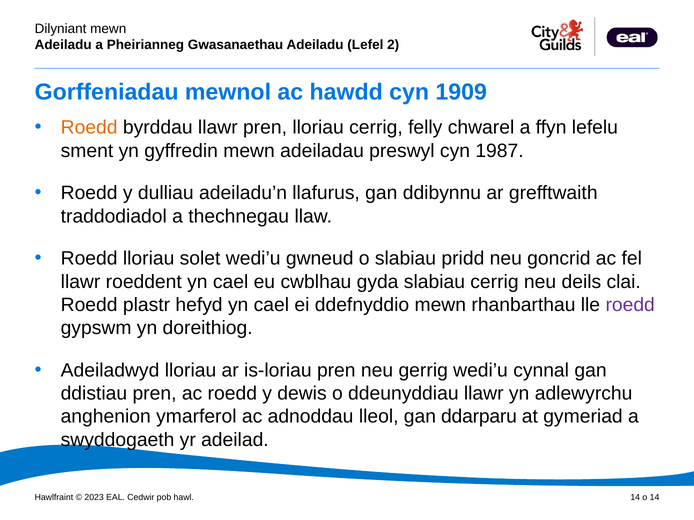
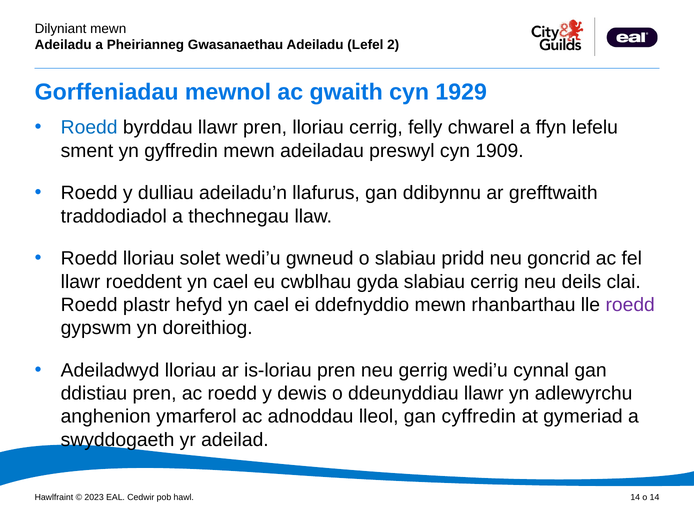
hawdd: hawdd -> gwaith (346, 92)
1909: 1909 -> 1929 (461, 92)
Roedd colour: orange -> blue (89, 128)
1987: 1987 -> 1909 (500, 151)
ddarparu: ddarparu -> cyffredin (479, 417)
